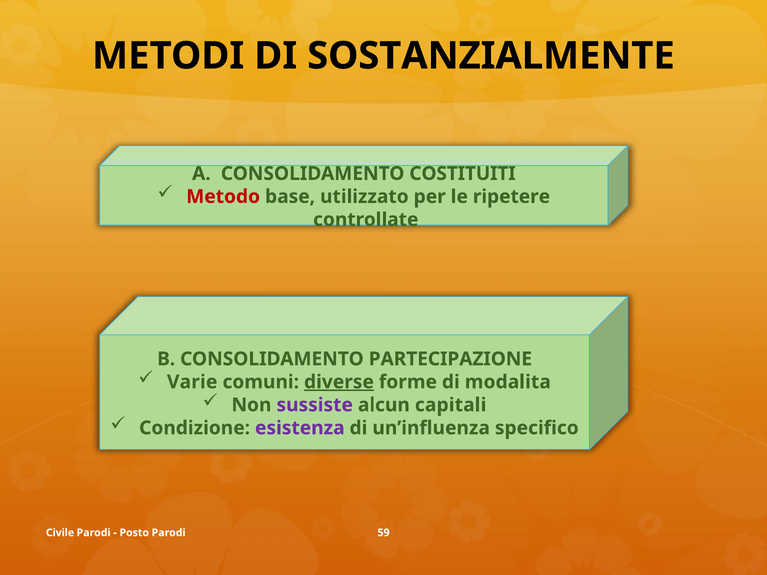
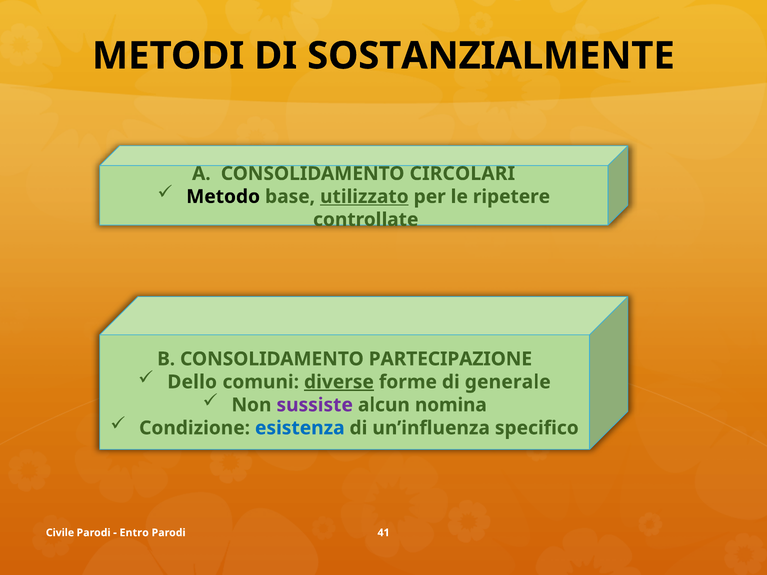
COSTITUITI: COSTITUITI -> CIRCOLARI (462, 174)
Metodo colour: red -> black (223, 197)
utilizzato underline: none -> present (364, 197)
Varie: Varie -> Dello (192, 382)
modalita: modalita -> generale (508, 382)
capitali: capitali -> nomina (451, 405)
esistenza colour: purple -> blue (300, 428)
Posto: Posto -> Entro (134, 533)
59: 59 -> 41 (384, 533)
